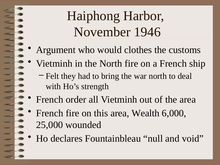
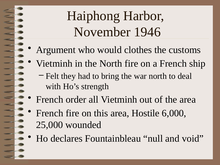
Wealth: Wealth -> Hostile (146, 113)
